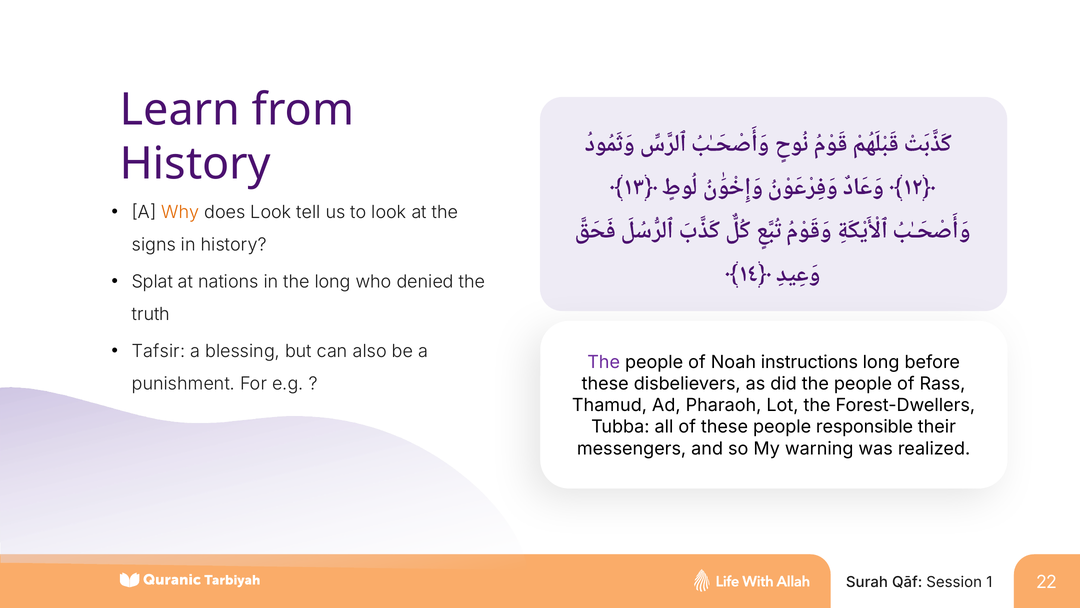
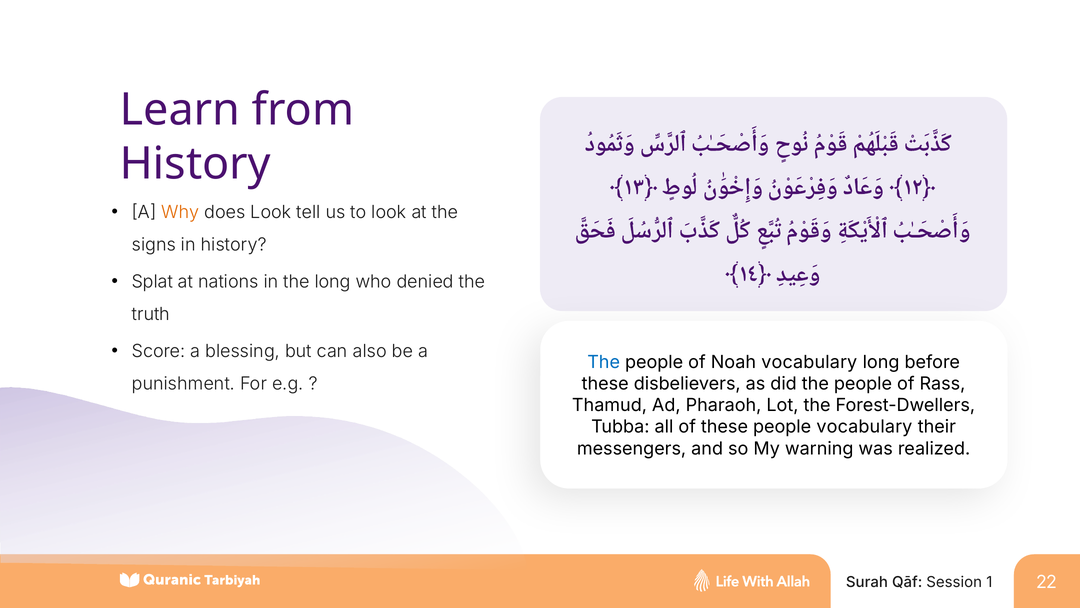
Tafsir: Tafsir -> Score (159, 351)
The colour: purple -> blue (604, 362)
Noah instructions: instructions -> vocabulary (809, 362)
people responsible: responsible -> vocabulary (864, 427)
